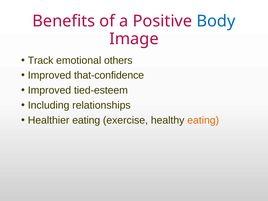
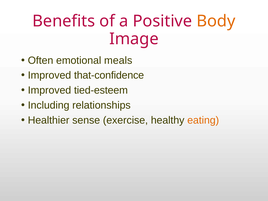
Body colour: blue -> orange (216, 21)
Track: Track -> Often (41, 60)
others: others -> meals (118, 60)
Healthier eating: eating -> sense (86, 120)
